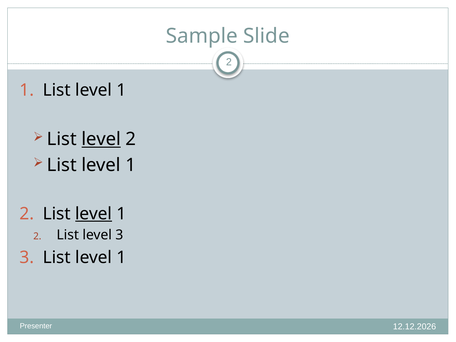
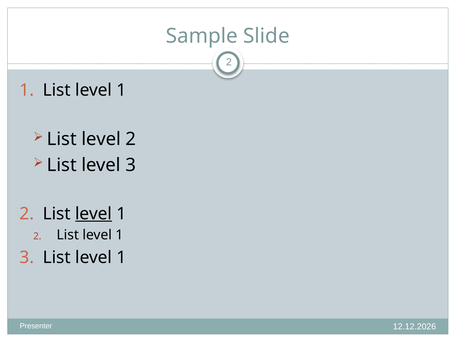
level underline: present -> none (101, 139)
1: 1 -> 3 (131, 165)
3: 3 -> 1 (119, 235)
